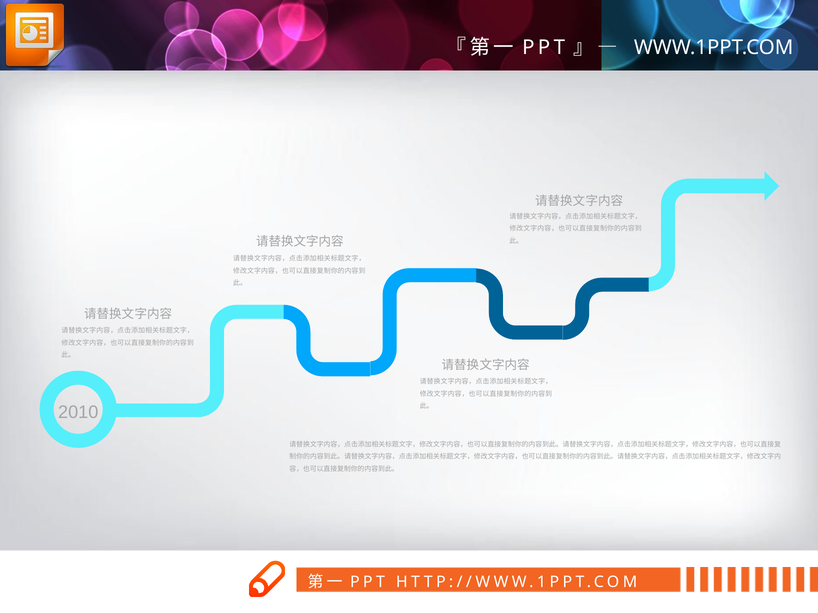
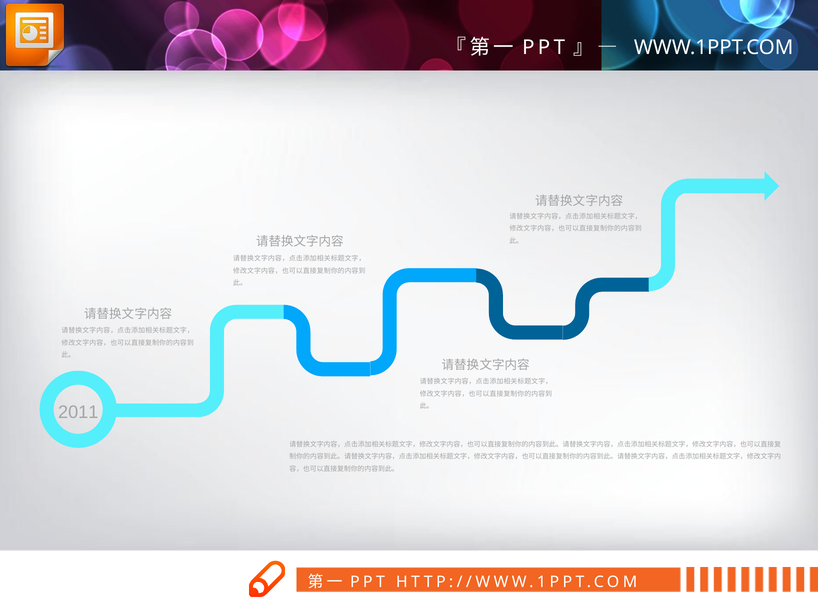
2010: 2010 -> 2011 (78, 412)
